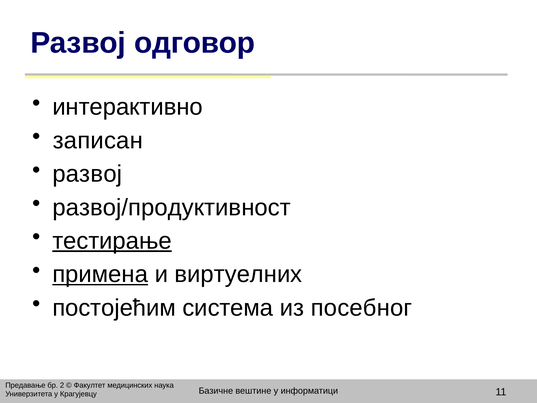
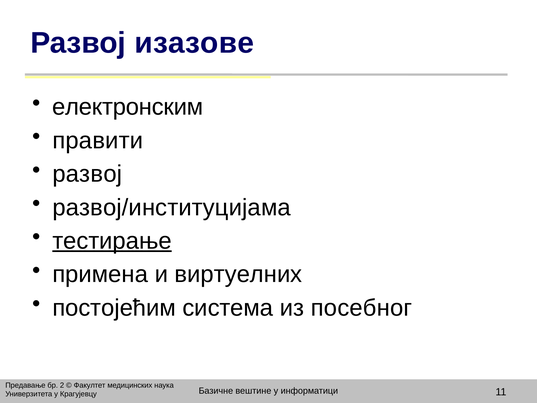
одговор: одговор -> изазове (194, 43)
интерактивно: интерактивно -> електронским (128, 107)
записан: записан -> правити (98, 140)
развој/продуктивност: развој/продуктивност -> развој/институцијама (172, 207)
примена underline: present -> none (100, 274)
